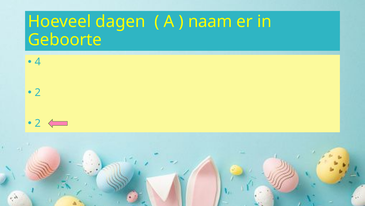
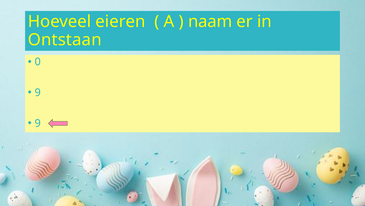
dagen: dagen -> eieren (121, 22)
Geboorte: Geboorte -> Ontstaan (65, 40)
4: 4 -> 0 (38, 62)
2: 2 -> 9 (38, 92)
2: 2 -> 9 (38, 123)
